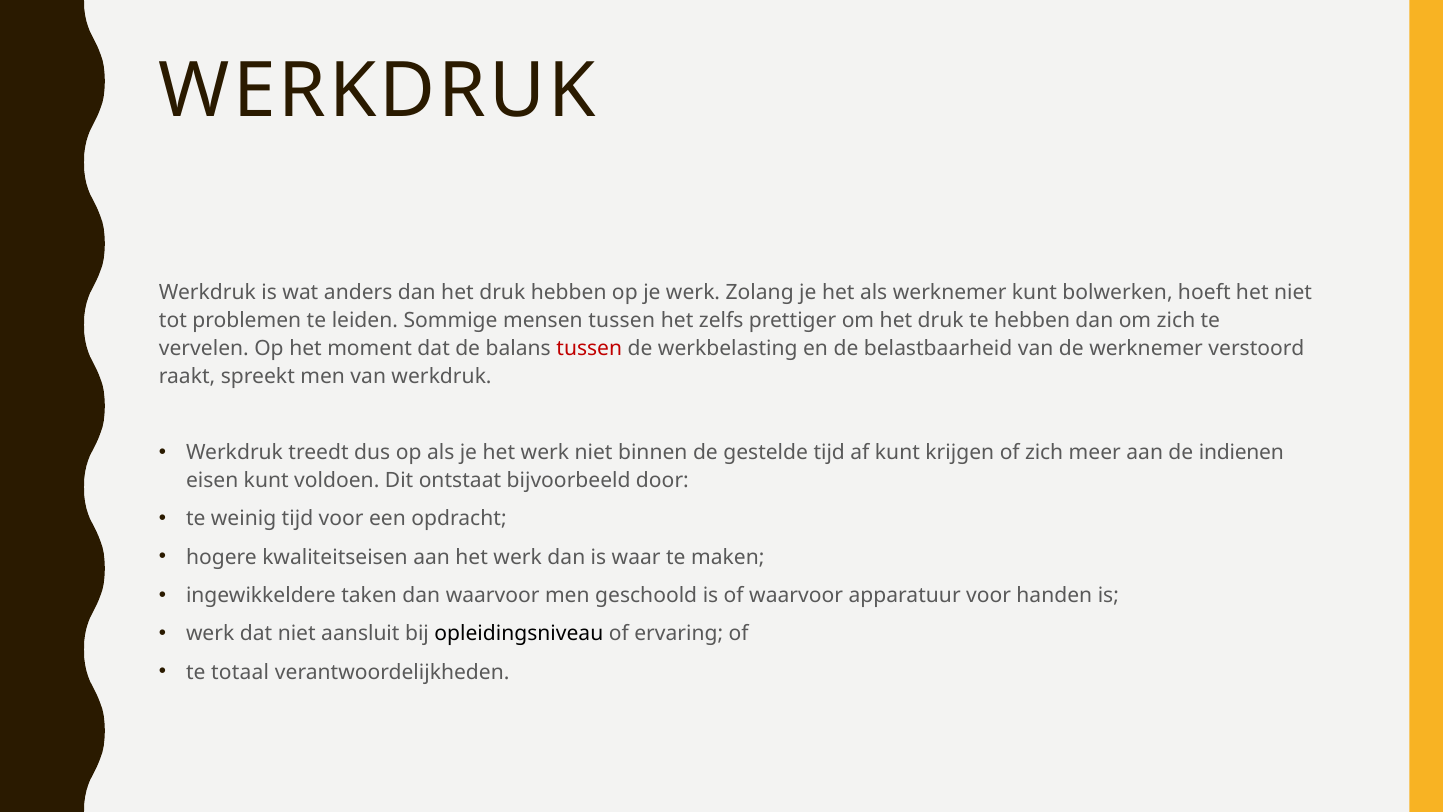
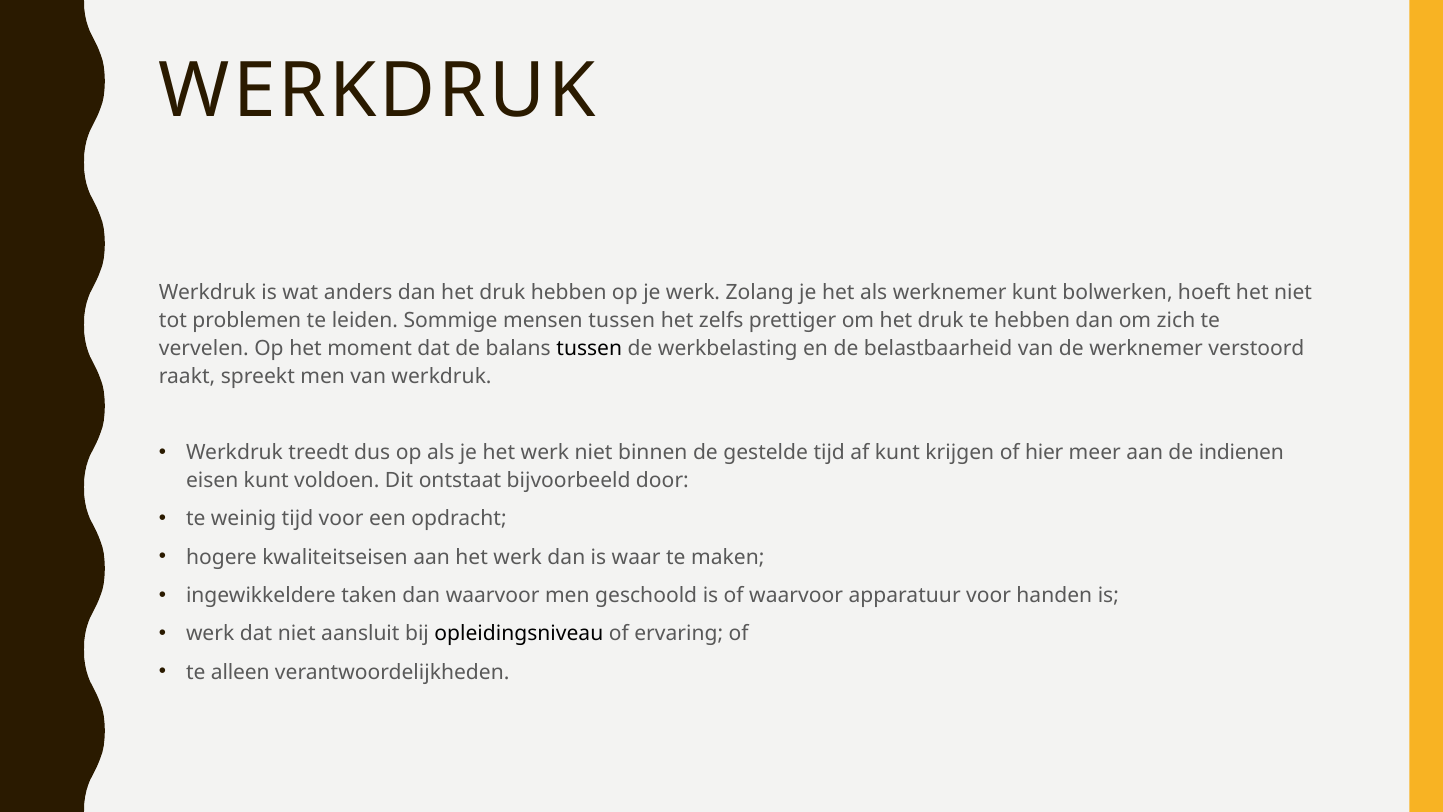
tussen colour: red -> black (589, 348)
of zich: zich -> hier (1044, 453)
totaal: totaal -> alleen (240, 672)
